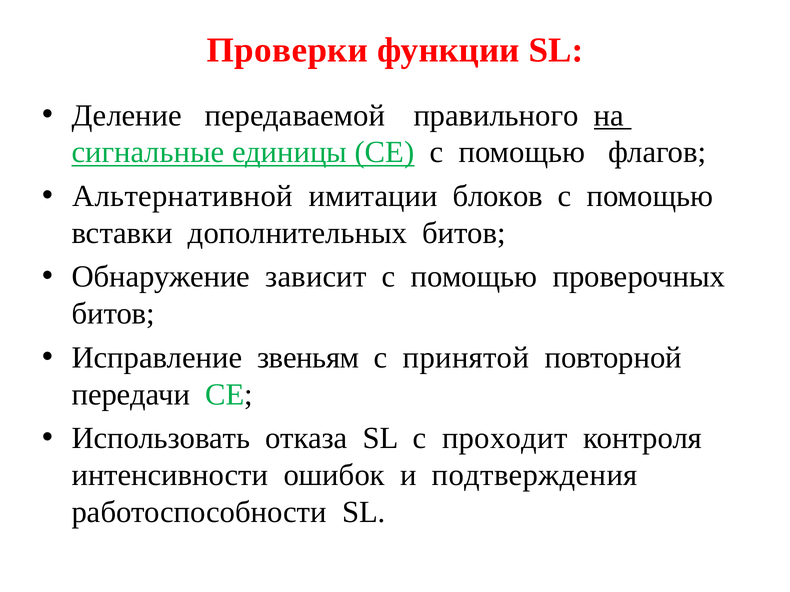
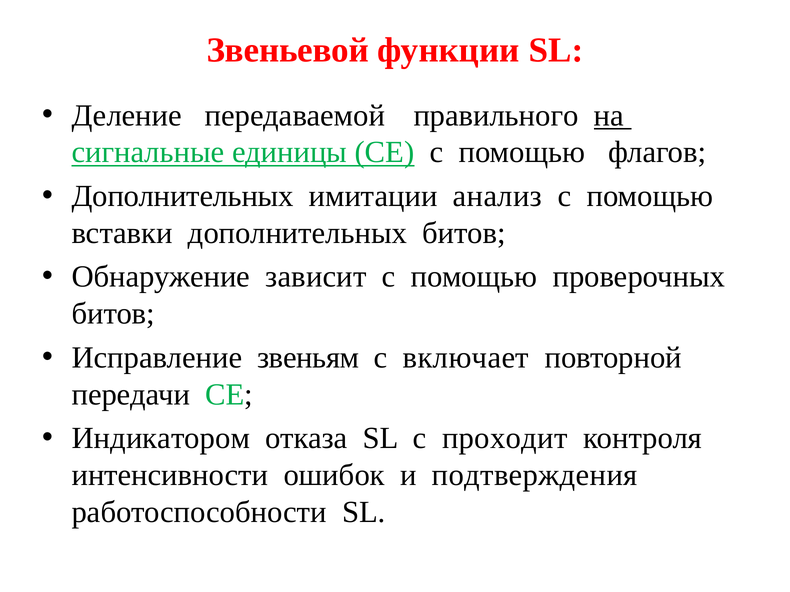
Проверки: Проверки -> Звеньевой (288, 50)
Альтернативной: Альтернативной -> Дополнительных (183, 196)
блоков: блоков -> анализ (497, 196)
принятой: принятой -> включает (466, 358)
Использовать: Использовать -> Индикатором (161, 439)
